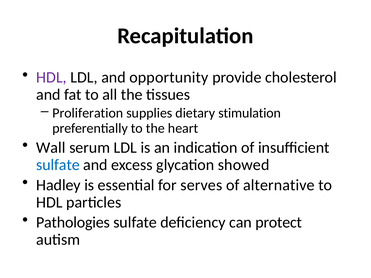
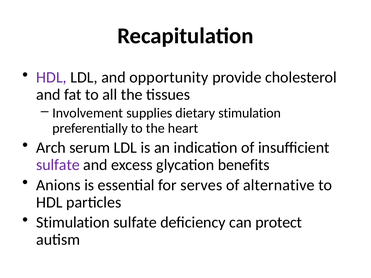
Proliferation: Proliferation -> Involvement (88, 113)
Wall: Wall -> Arch (51, 148)
sulfate colour: blue -> purple (58, 165)
showed: showed -> benefits (244, 165)
Hadley: Hadley -> Anions (58, 185)
Pathologies: Pathologies -> Stimulation (73, 223)
